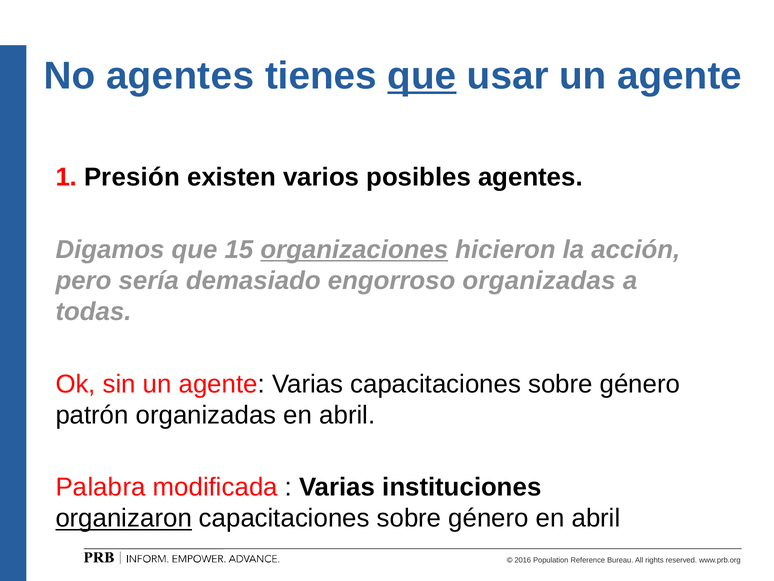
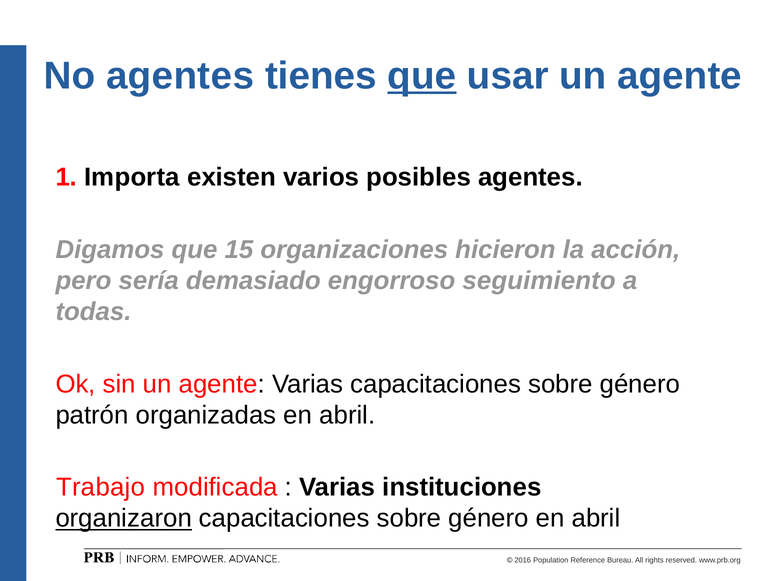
Presión: Presión -> Importa (132, 177)
organizaciones underline: present -> none (354, 250)
engorroso organizadas: organizadas -> seguimiento (539, 280)
Palabra: Palabra -> Trabajo (101, 487)
